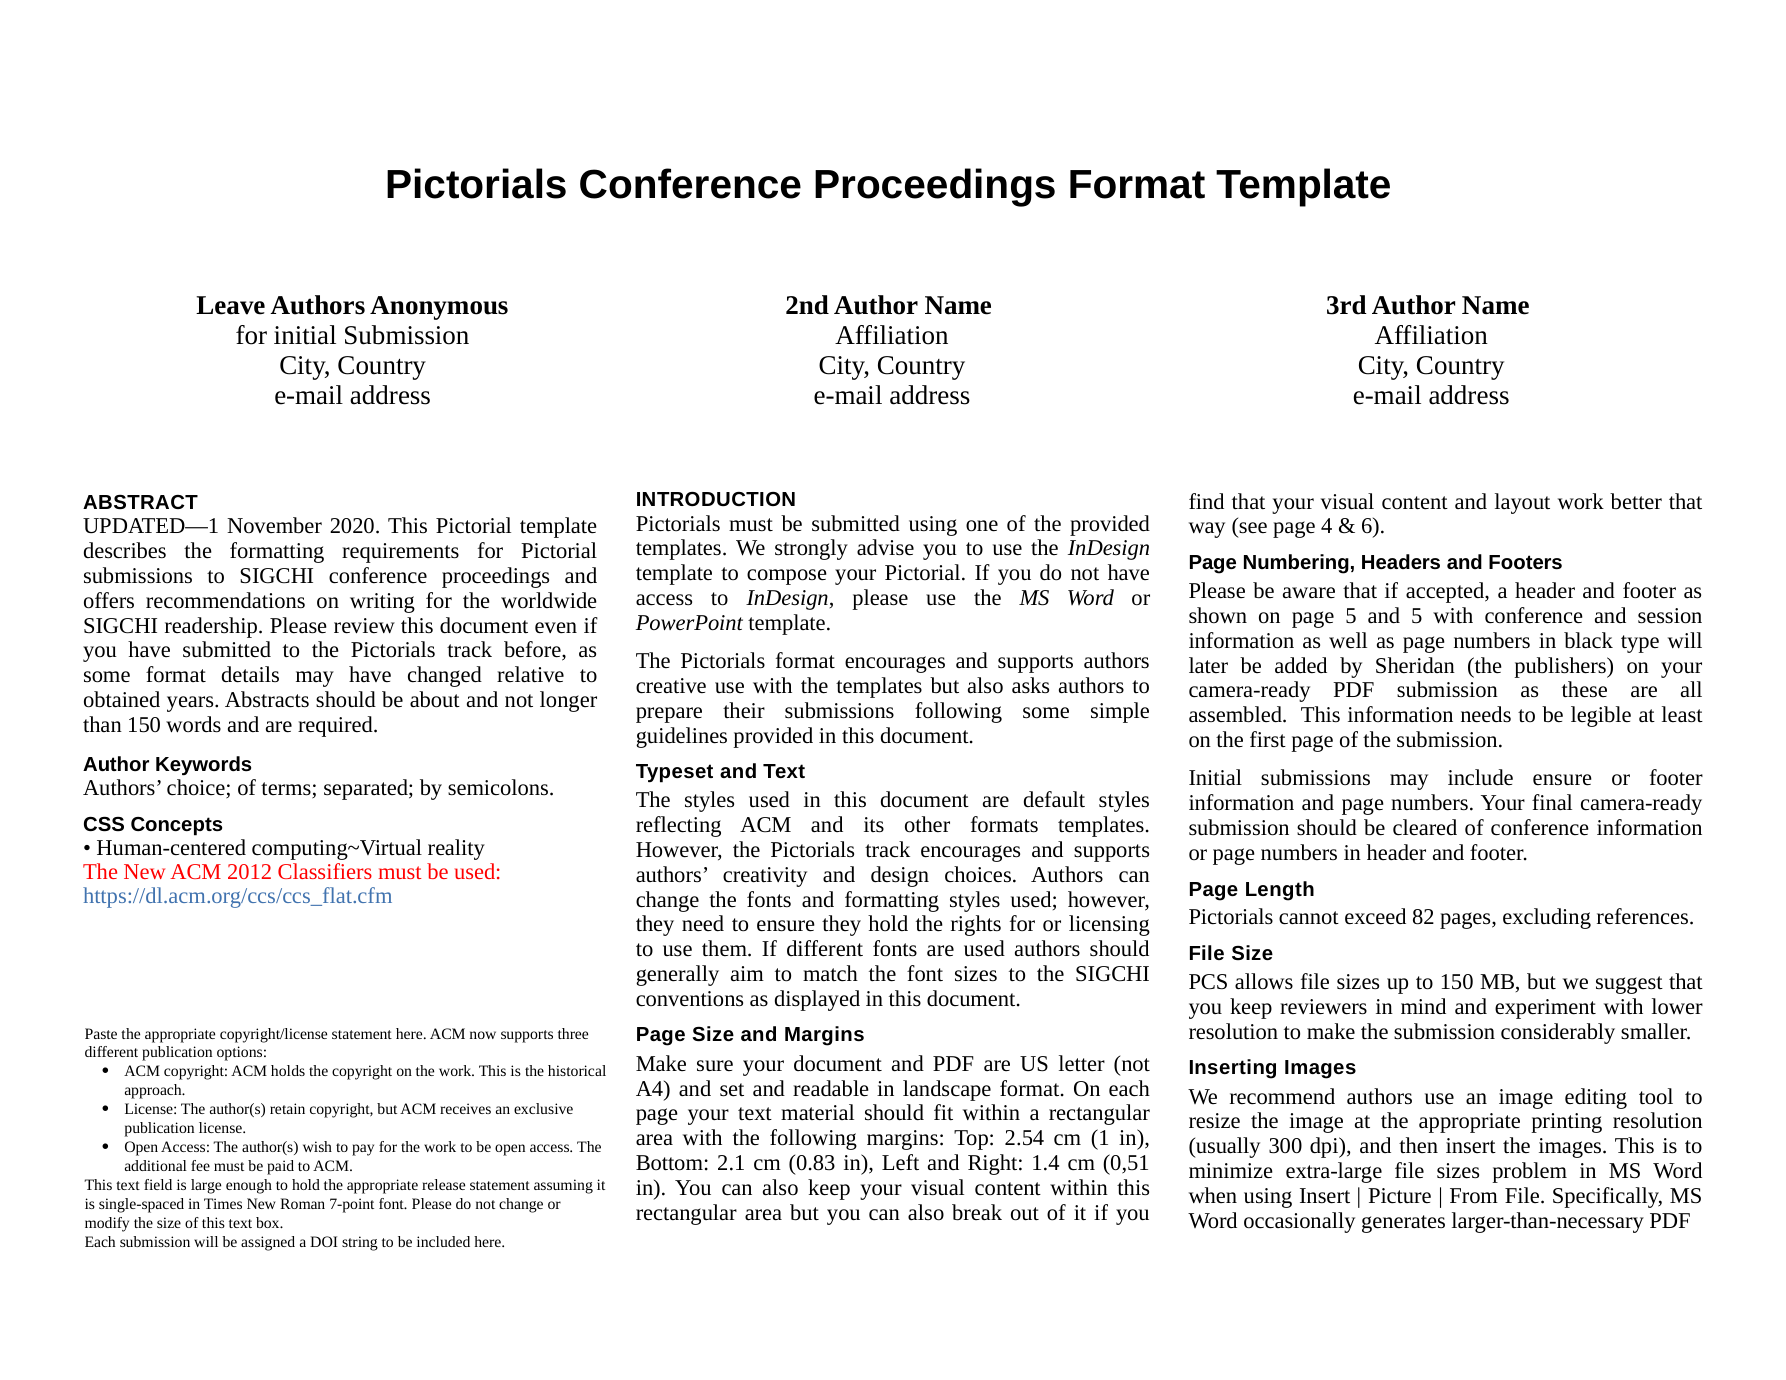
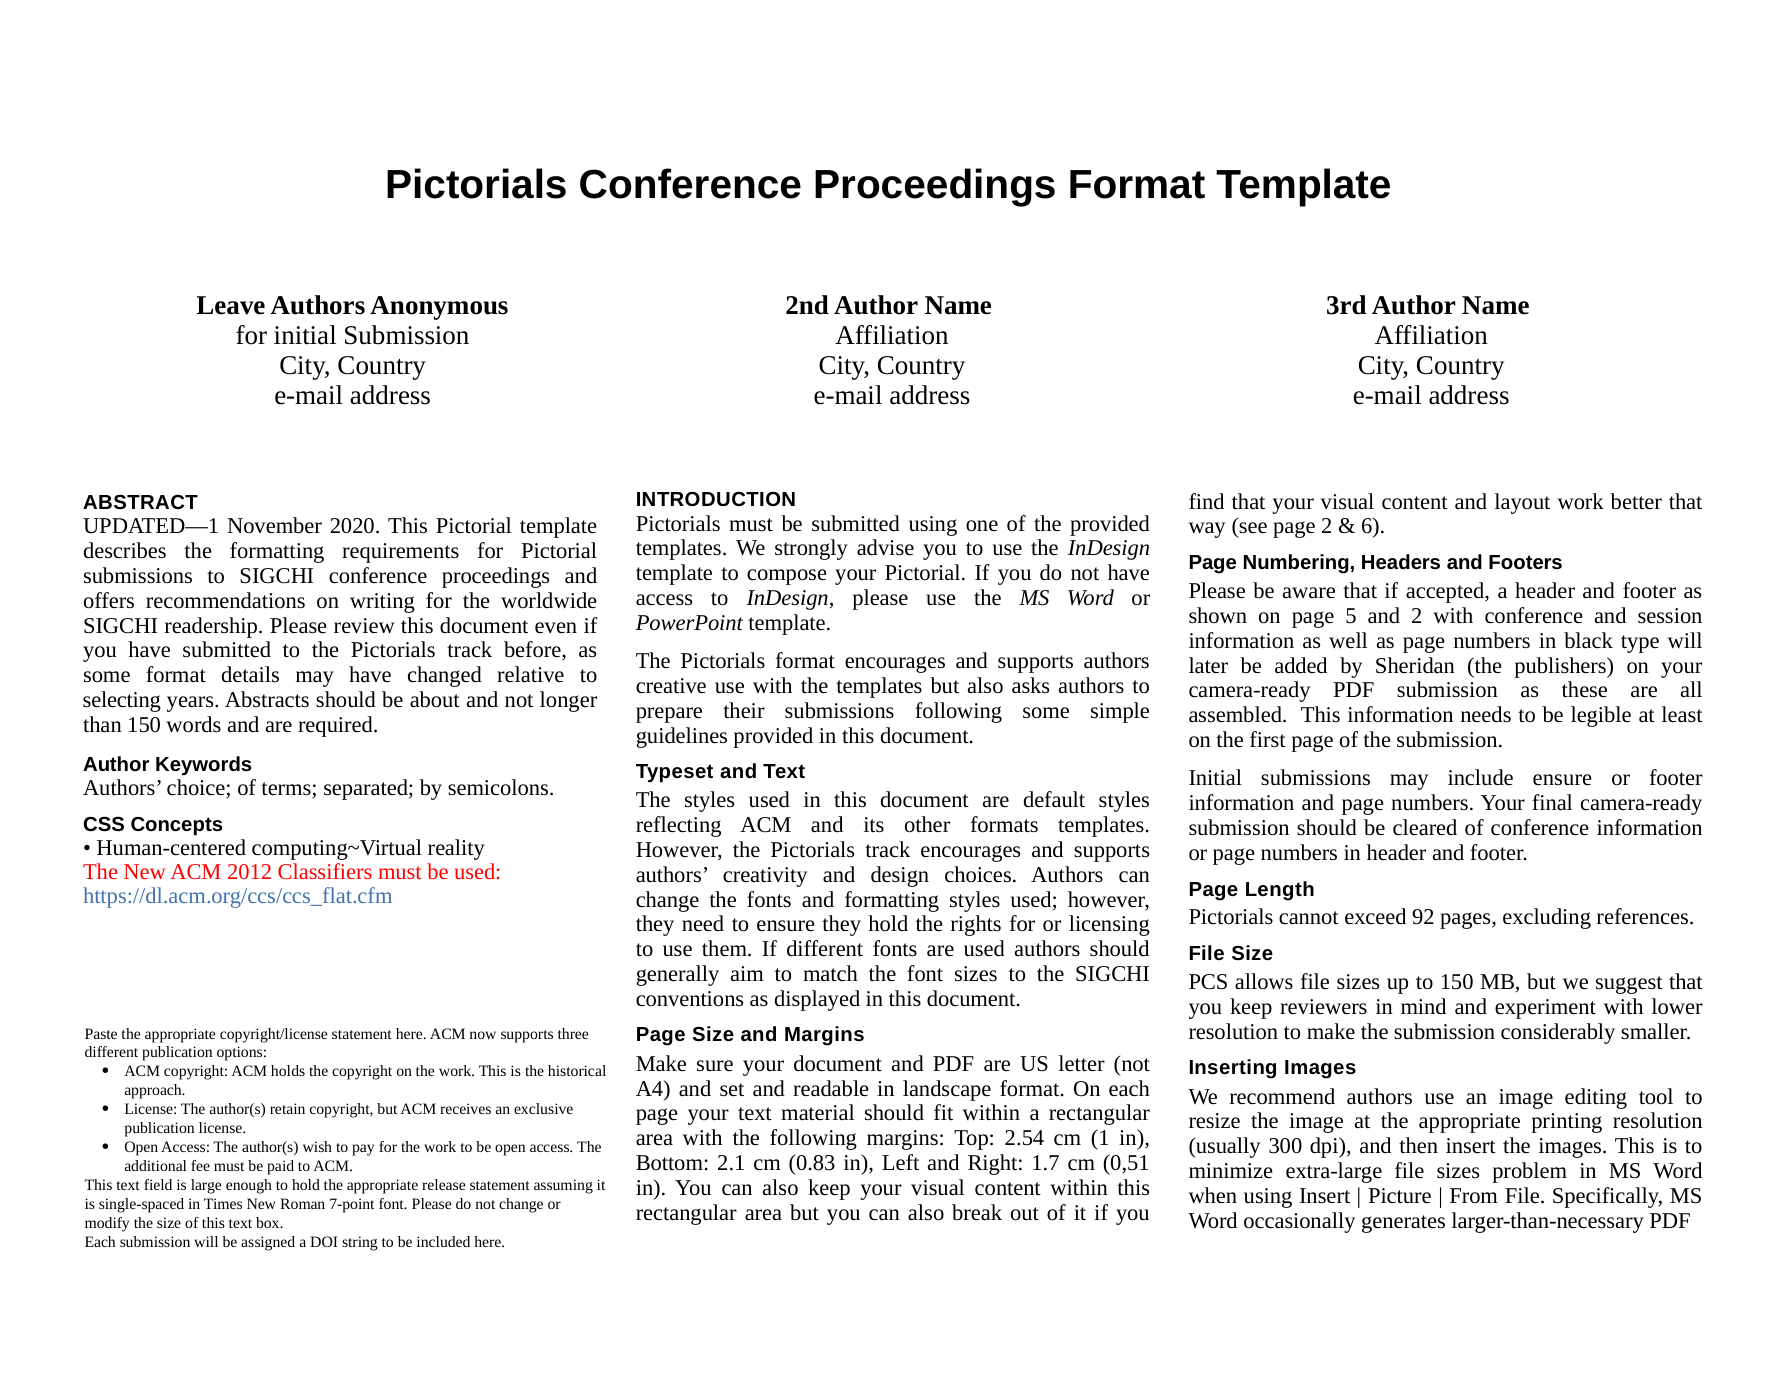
page 4: 4 -> 2 (1327, 527)
and 5: 5 -> 2 (1417, 616)
obtained: obtained -> selecting (122, 700)
82: 82 -> 92 (1423, 917)
1.4: 1.4 -> 1.7 (1046, 1163)
